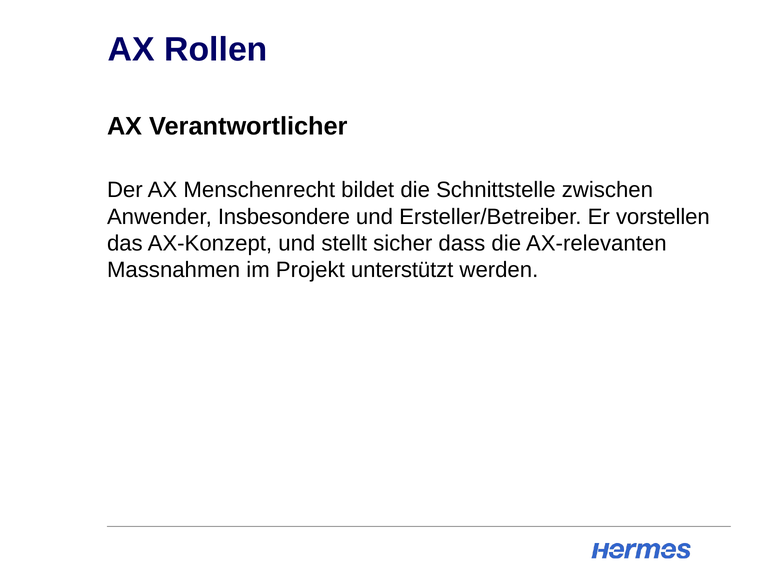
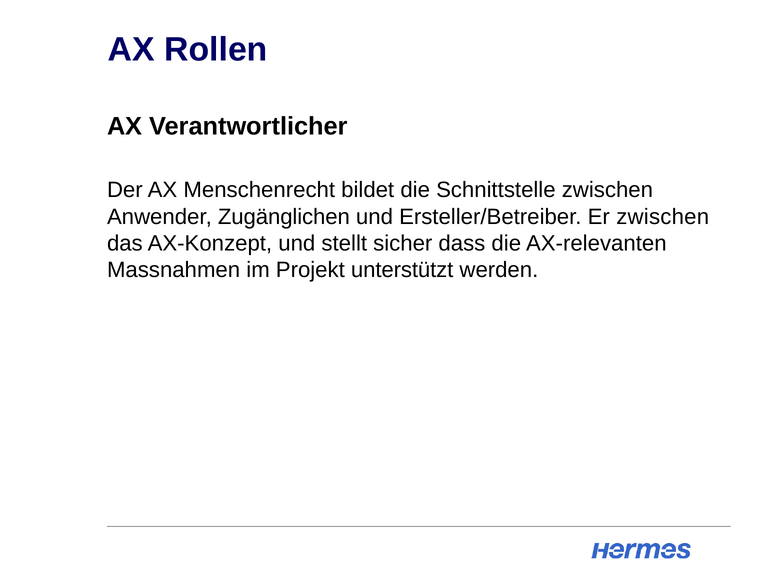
Insbesondere: Insbesondere -> Zugänglichen (284, 217)
Er vorstellen: vorstellen -> zwischen (663, 217)
